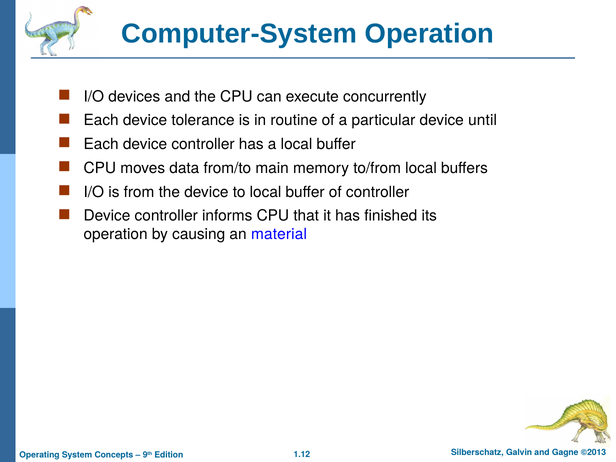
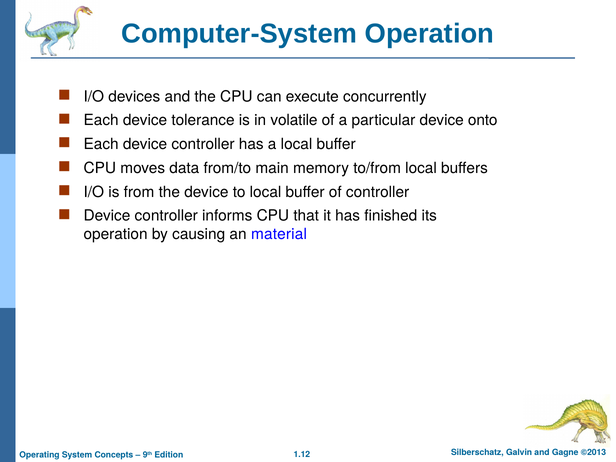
routine: routine -> volatile (294, 120)
until: until -> onto (483, 120)
